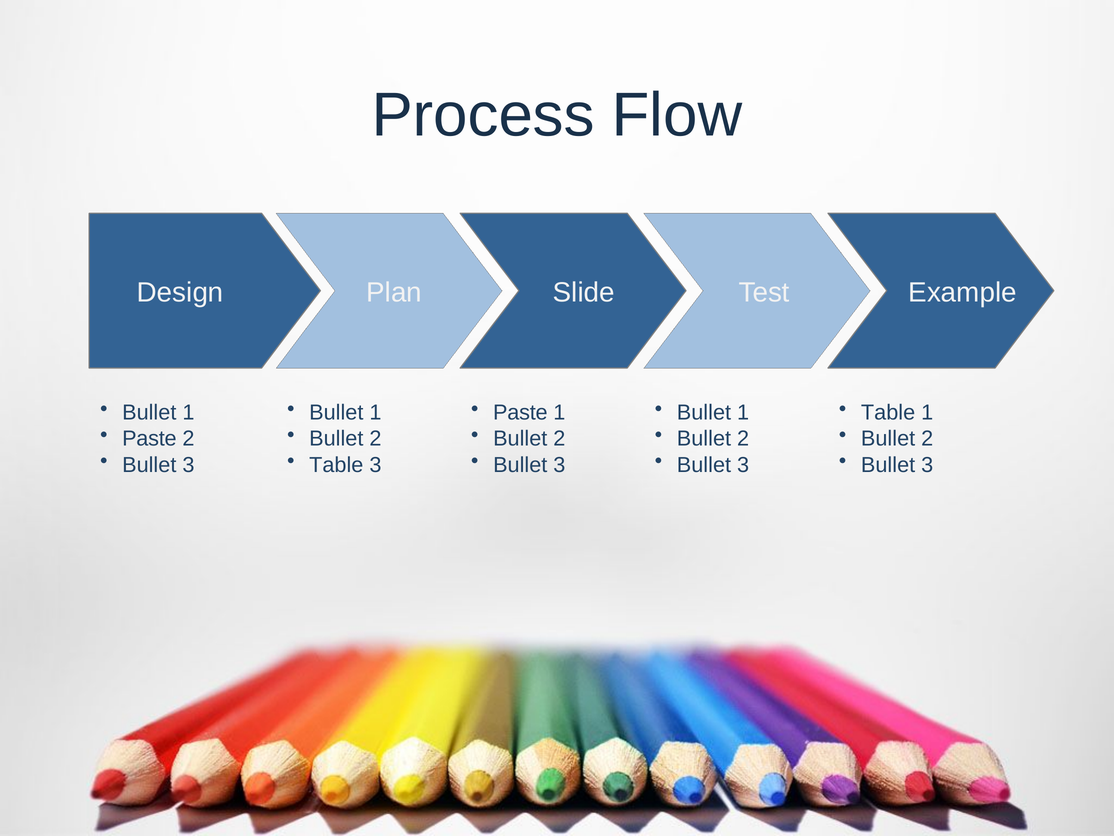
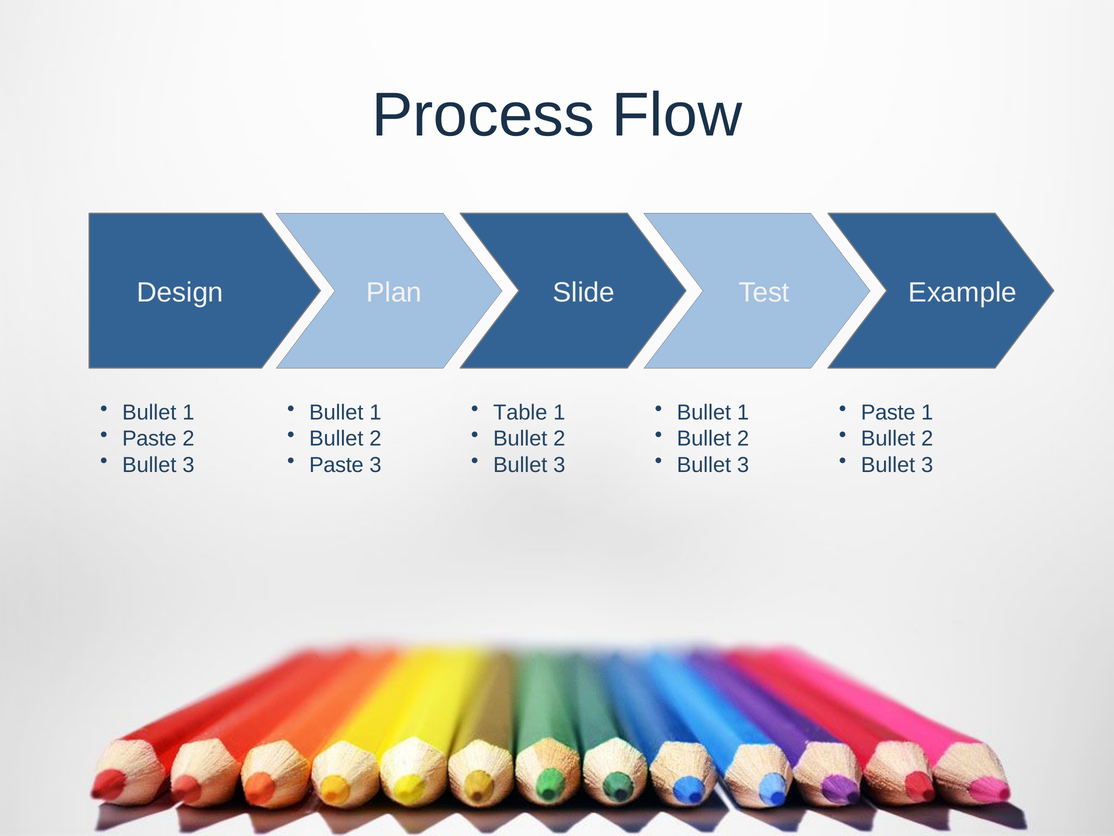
Paste: Paste -> Table (520, 413)
Table: Table -> Paste (888, 413)
Table: Table -> Paste (336, 465)
